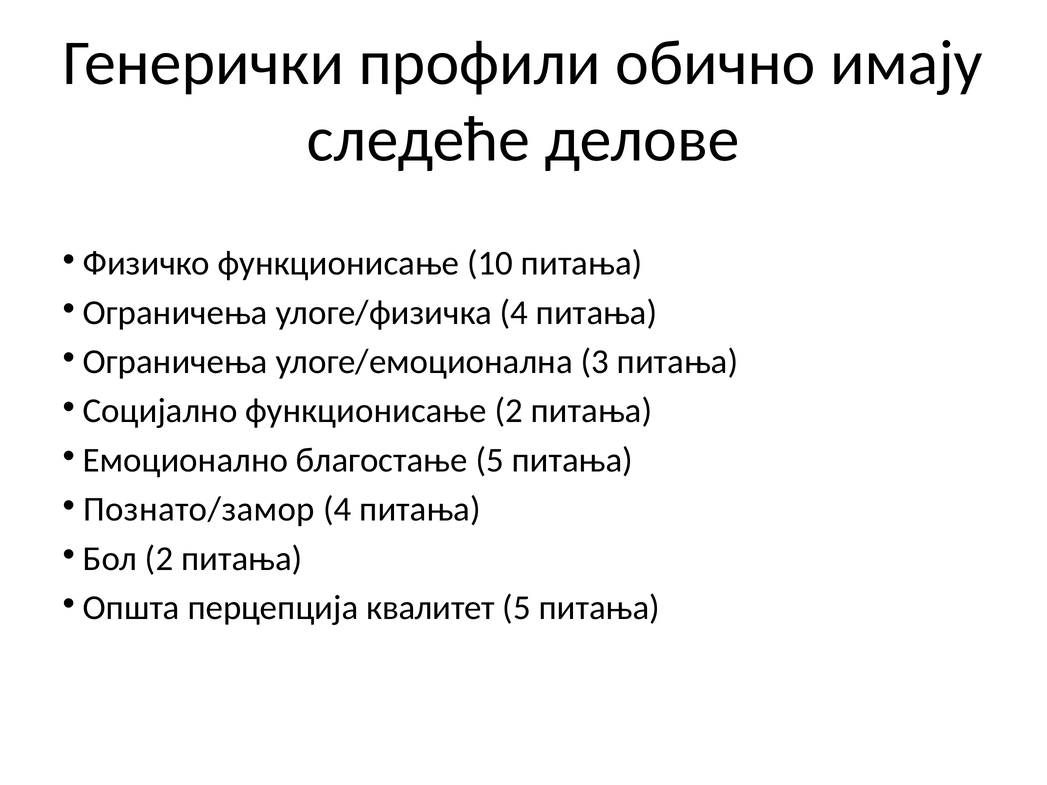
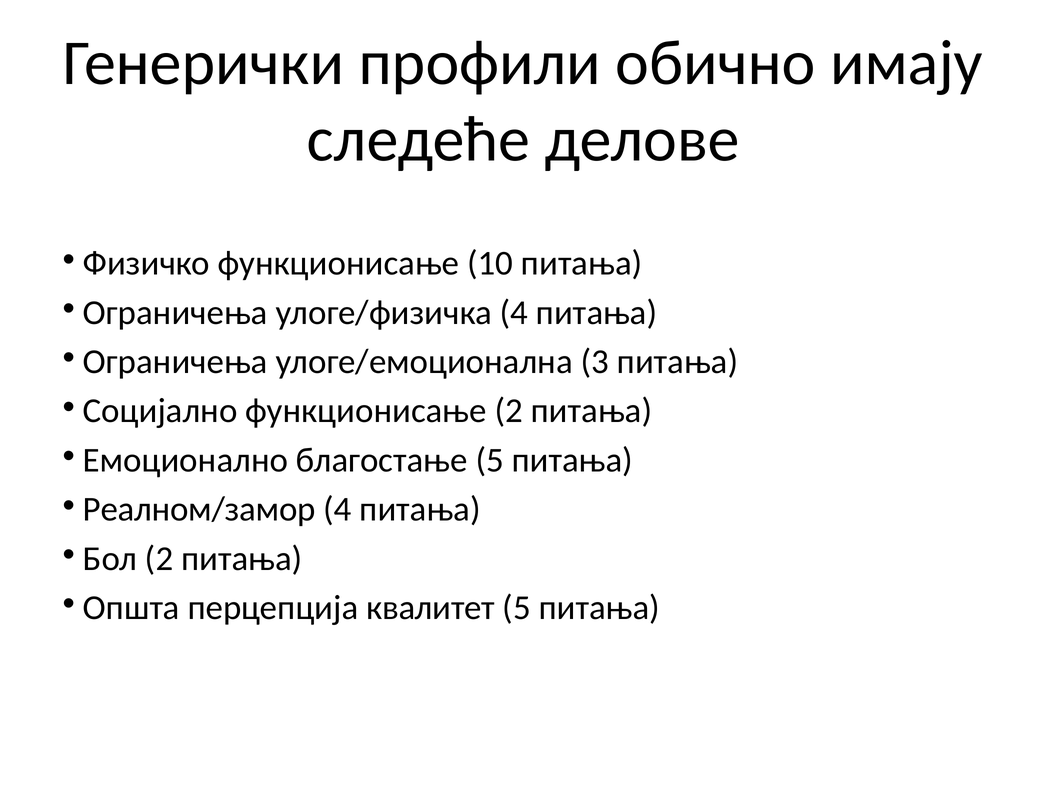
Познато/замор: Познато/замор -> Реалном/замор (199, 510)
